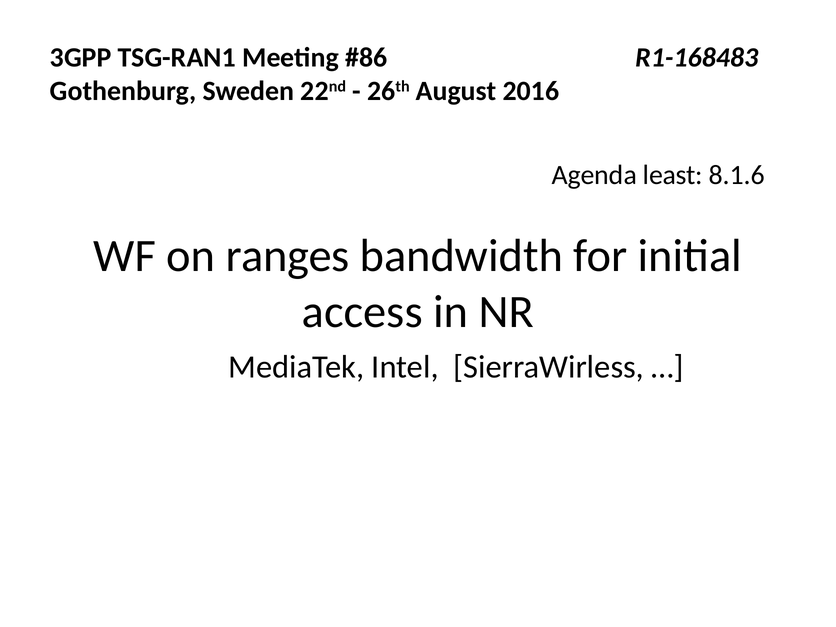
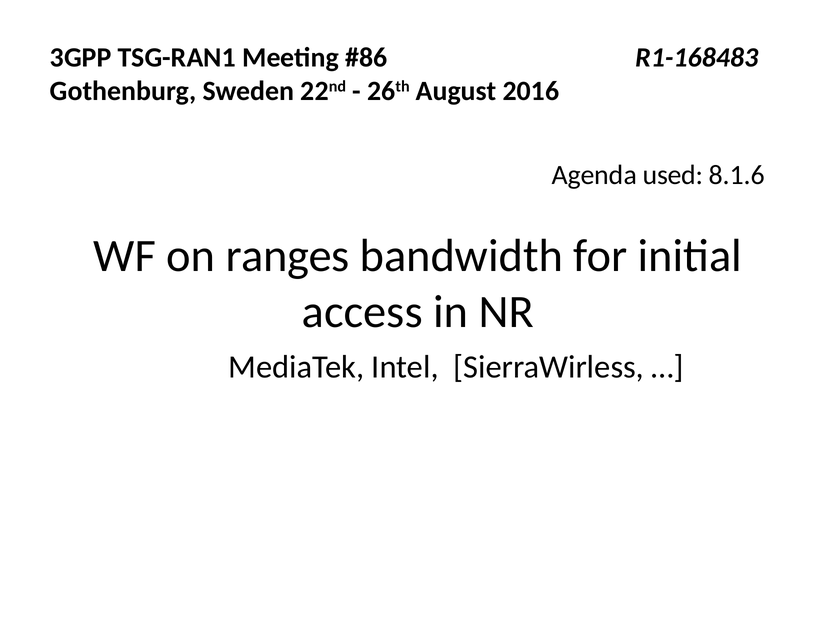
least: least -> used (673, 175)
